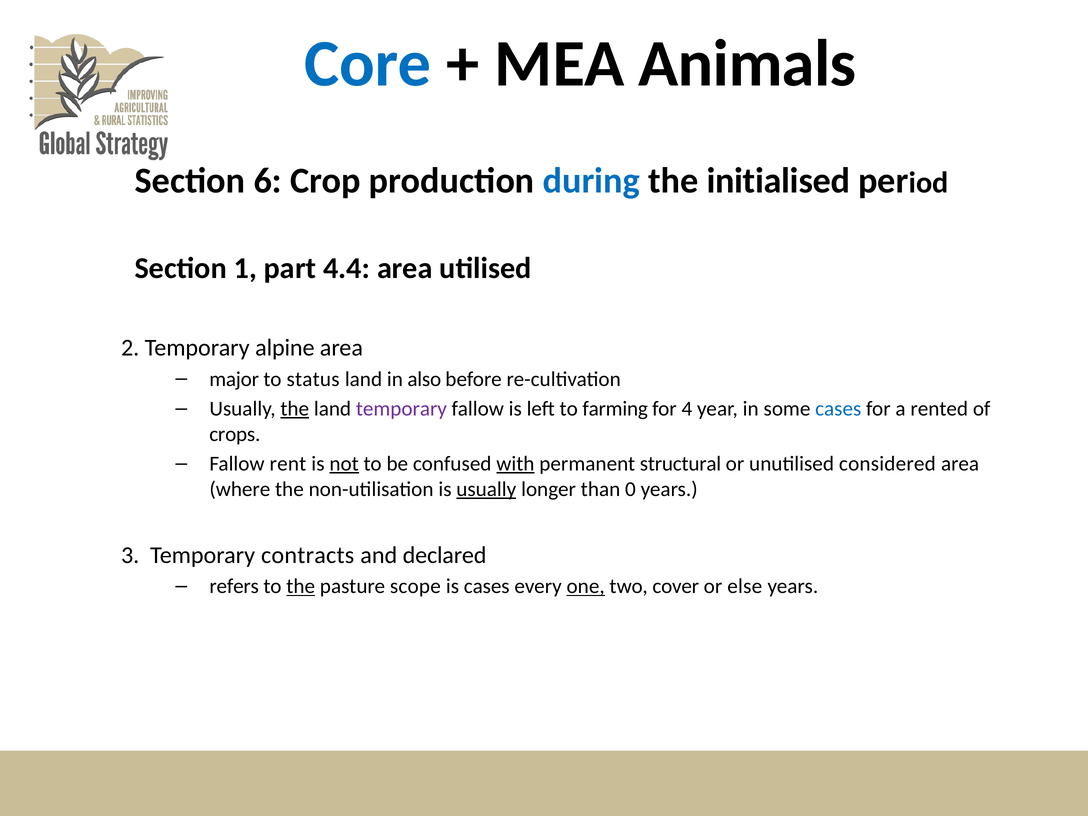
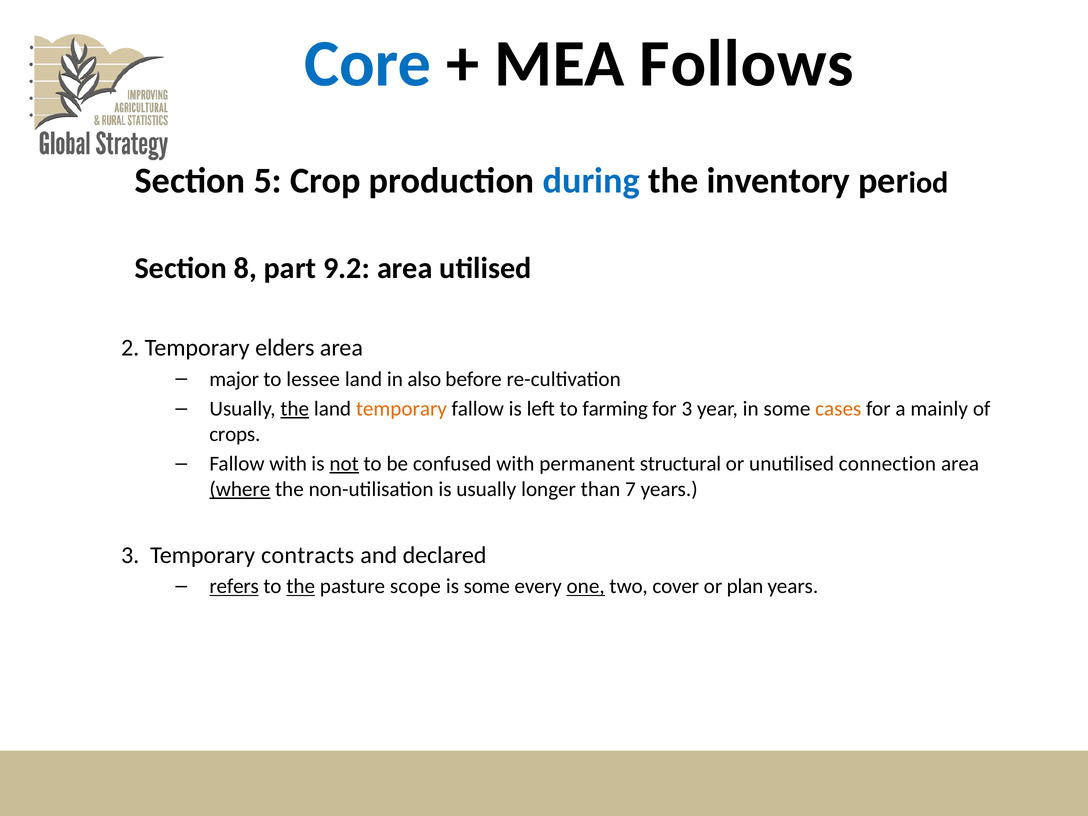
Animals: Animals -> Follows (747, 64)
6: 6 -> 5 (268, 181)
initialised: initialised -> inventory (778, 181)
1: 1 -> 8 (245, 268)
4.4: 4.4 -> 9.2 (347, 268)
alpine: alpine -> elders (285, 348)
status: status -> lessee (313, 379)
temporary colour: purple -> orange (401, 409)
for 4: 4 -> 3 (687, 409)
cases colour: blue -> orange (838, 409)
rented: rented -> mainly (939, 409)
Fallow rent: rent -> with (288, 464)
with underline: present -> none (515, 464)
considered: considered -> connection (887, 464)
where underline: none -> present (240, 489)
usually underline: present -> none (486, 489)
0: 0 -> 7 (630, 489)
refers underline: none -> present (234, 586)
is cases: cases -> some (487, 586)
else: else -> plan (745, 586)
